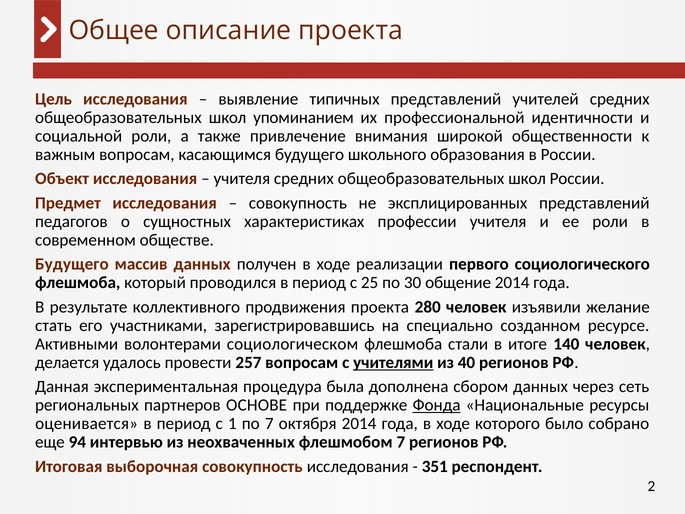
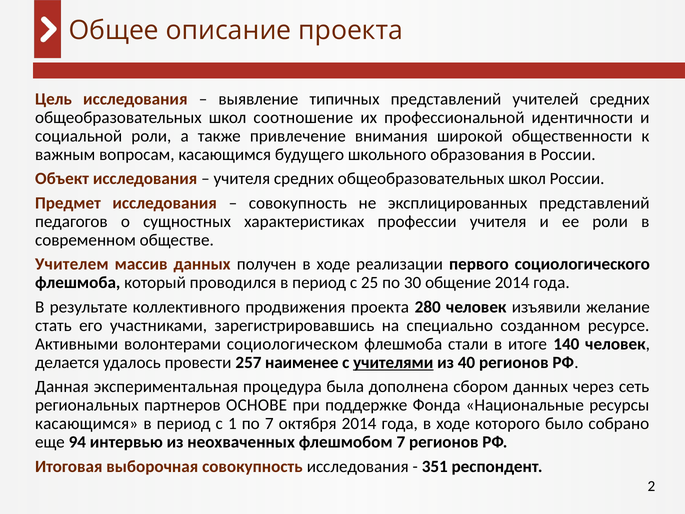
упоминанием: упоминанием -> соотношение (303, 117)
Будущего: Будущего -> Учителем (72, 264)
257 вопросам: вопросам -> наименее (302, 362)
Фонда underline: present -> none (437, 405)
оценивается: оценивается -> касающимся (87, 423)
